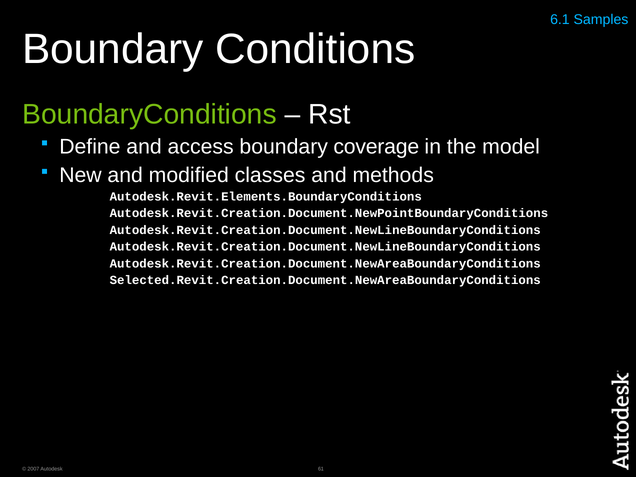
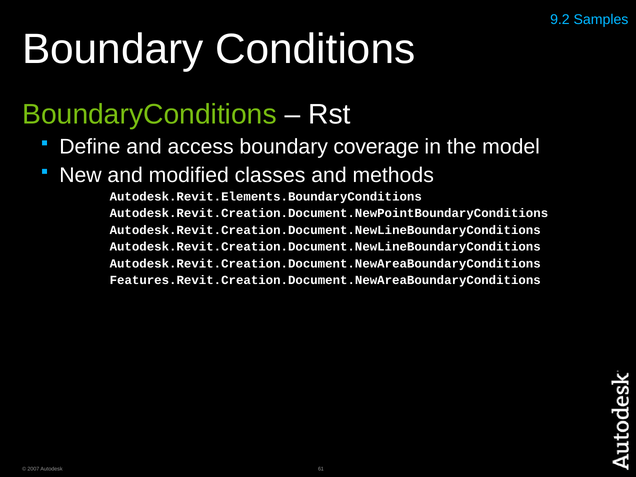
6.1: 6.1 -> 9.2 (560, 19)
Selected.Revit.Creation.Document.NewAreaBoundaryConditions: Selected.Revit.Creation.Document.NewAreaBoundaryConditions -> Features.Revit.Creation.Document.NewAreaBoundaryConditions (325, 280)
